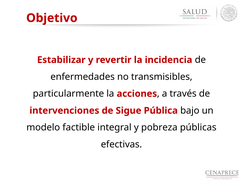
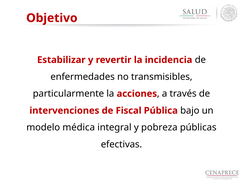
Sigue: Sigue -> Fiscal (129, 111)
factible: factible -> médica (79, 128)
